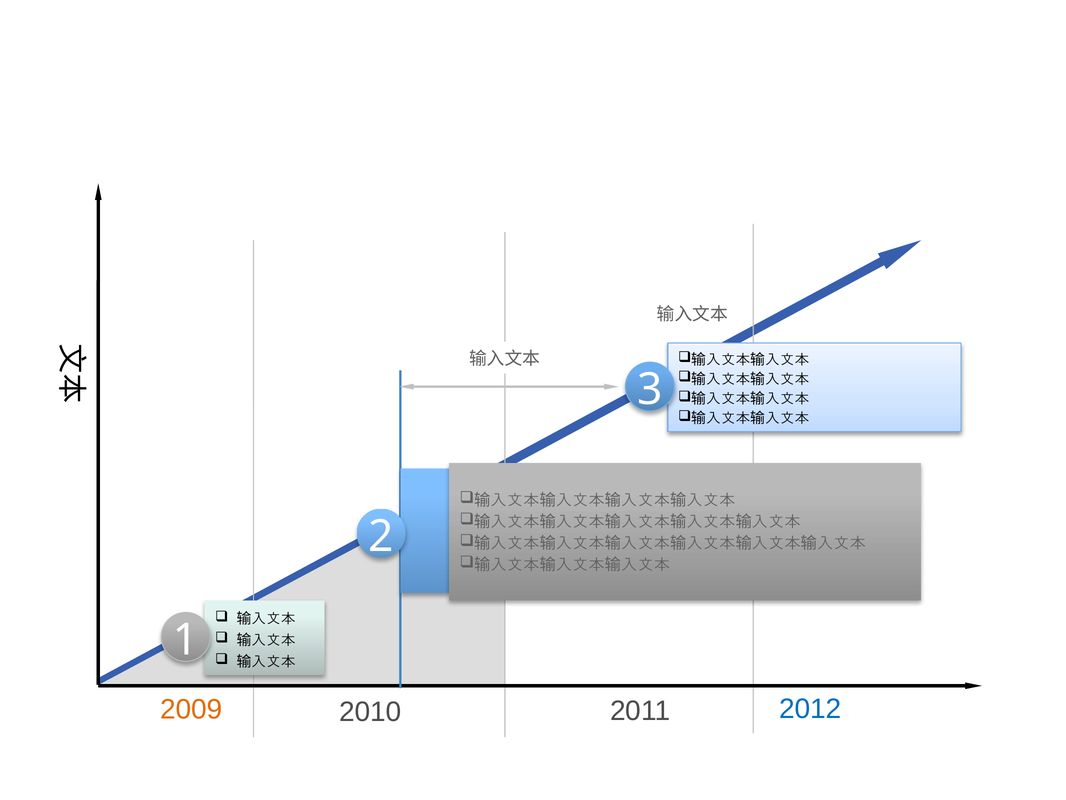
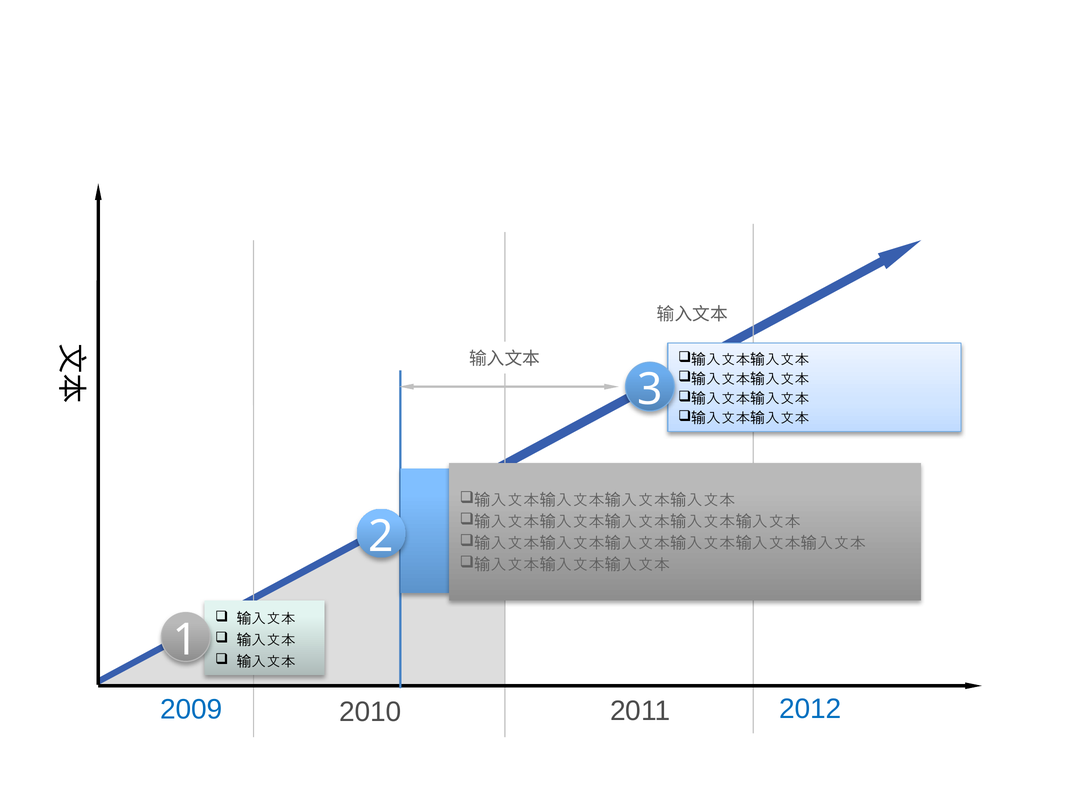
2009 colour: orange -> blue (191, 709)
